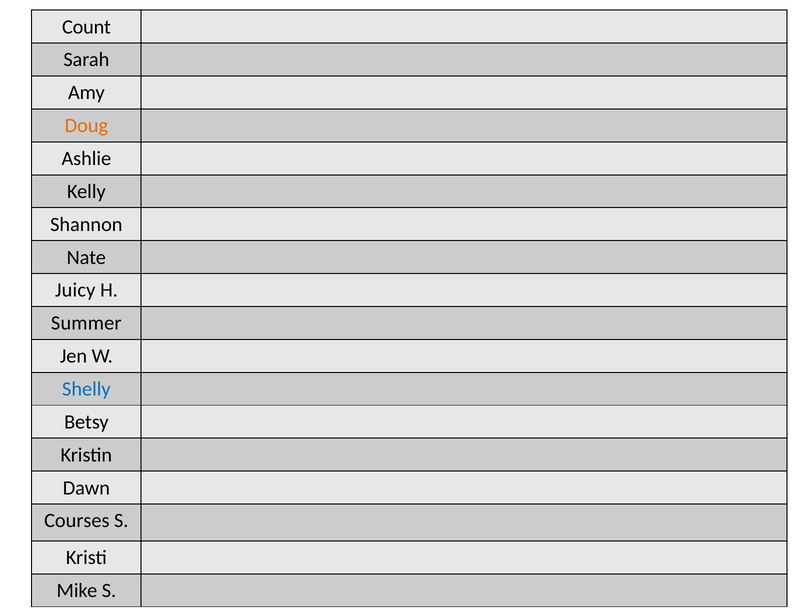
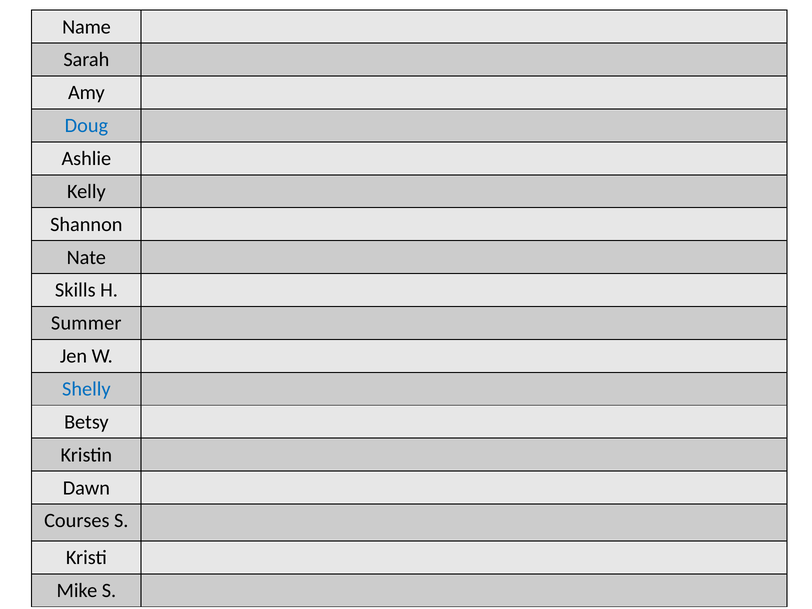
Count: Count -> Name (86, 27)
Doug colour: orange -> blue (86, 126)
Juicy: Juicy -> Skills (75, 290)
